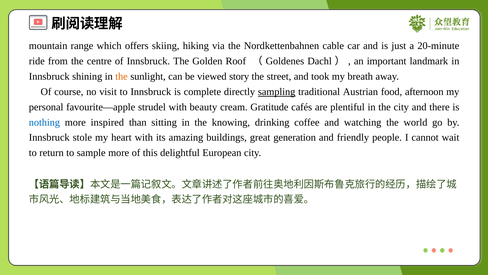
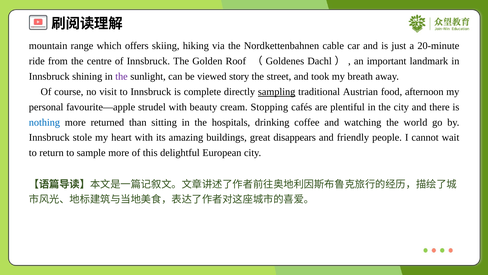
the colour: orange -> purple (121, 76)
Gratitude: Gratitude -> Stopping (269, 107)
inspired: inspired -> returned (107, 122)
knowing: knowing -> hospitals (231, 122)
generation: generation -> disappears (295, 137)
